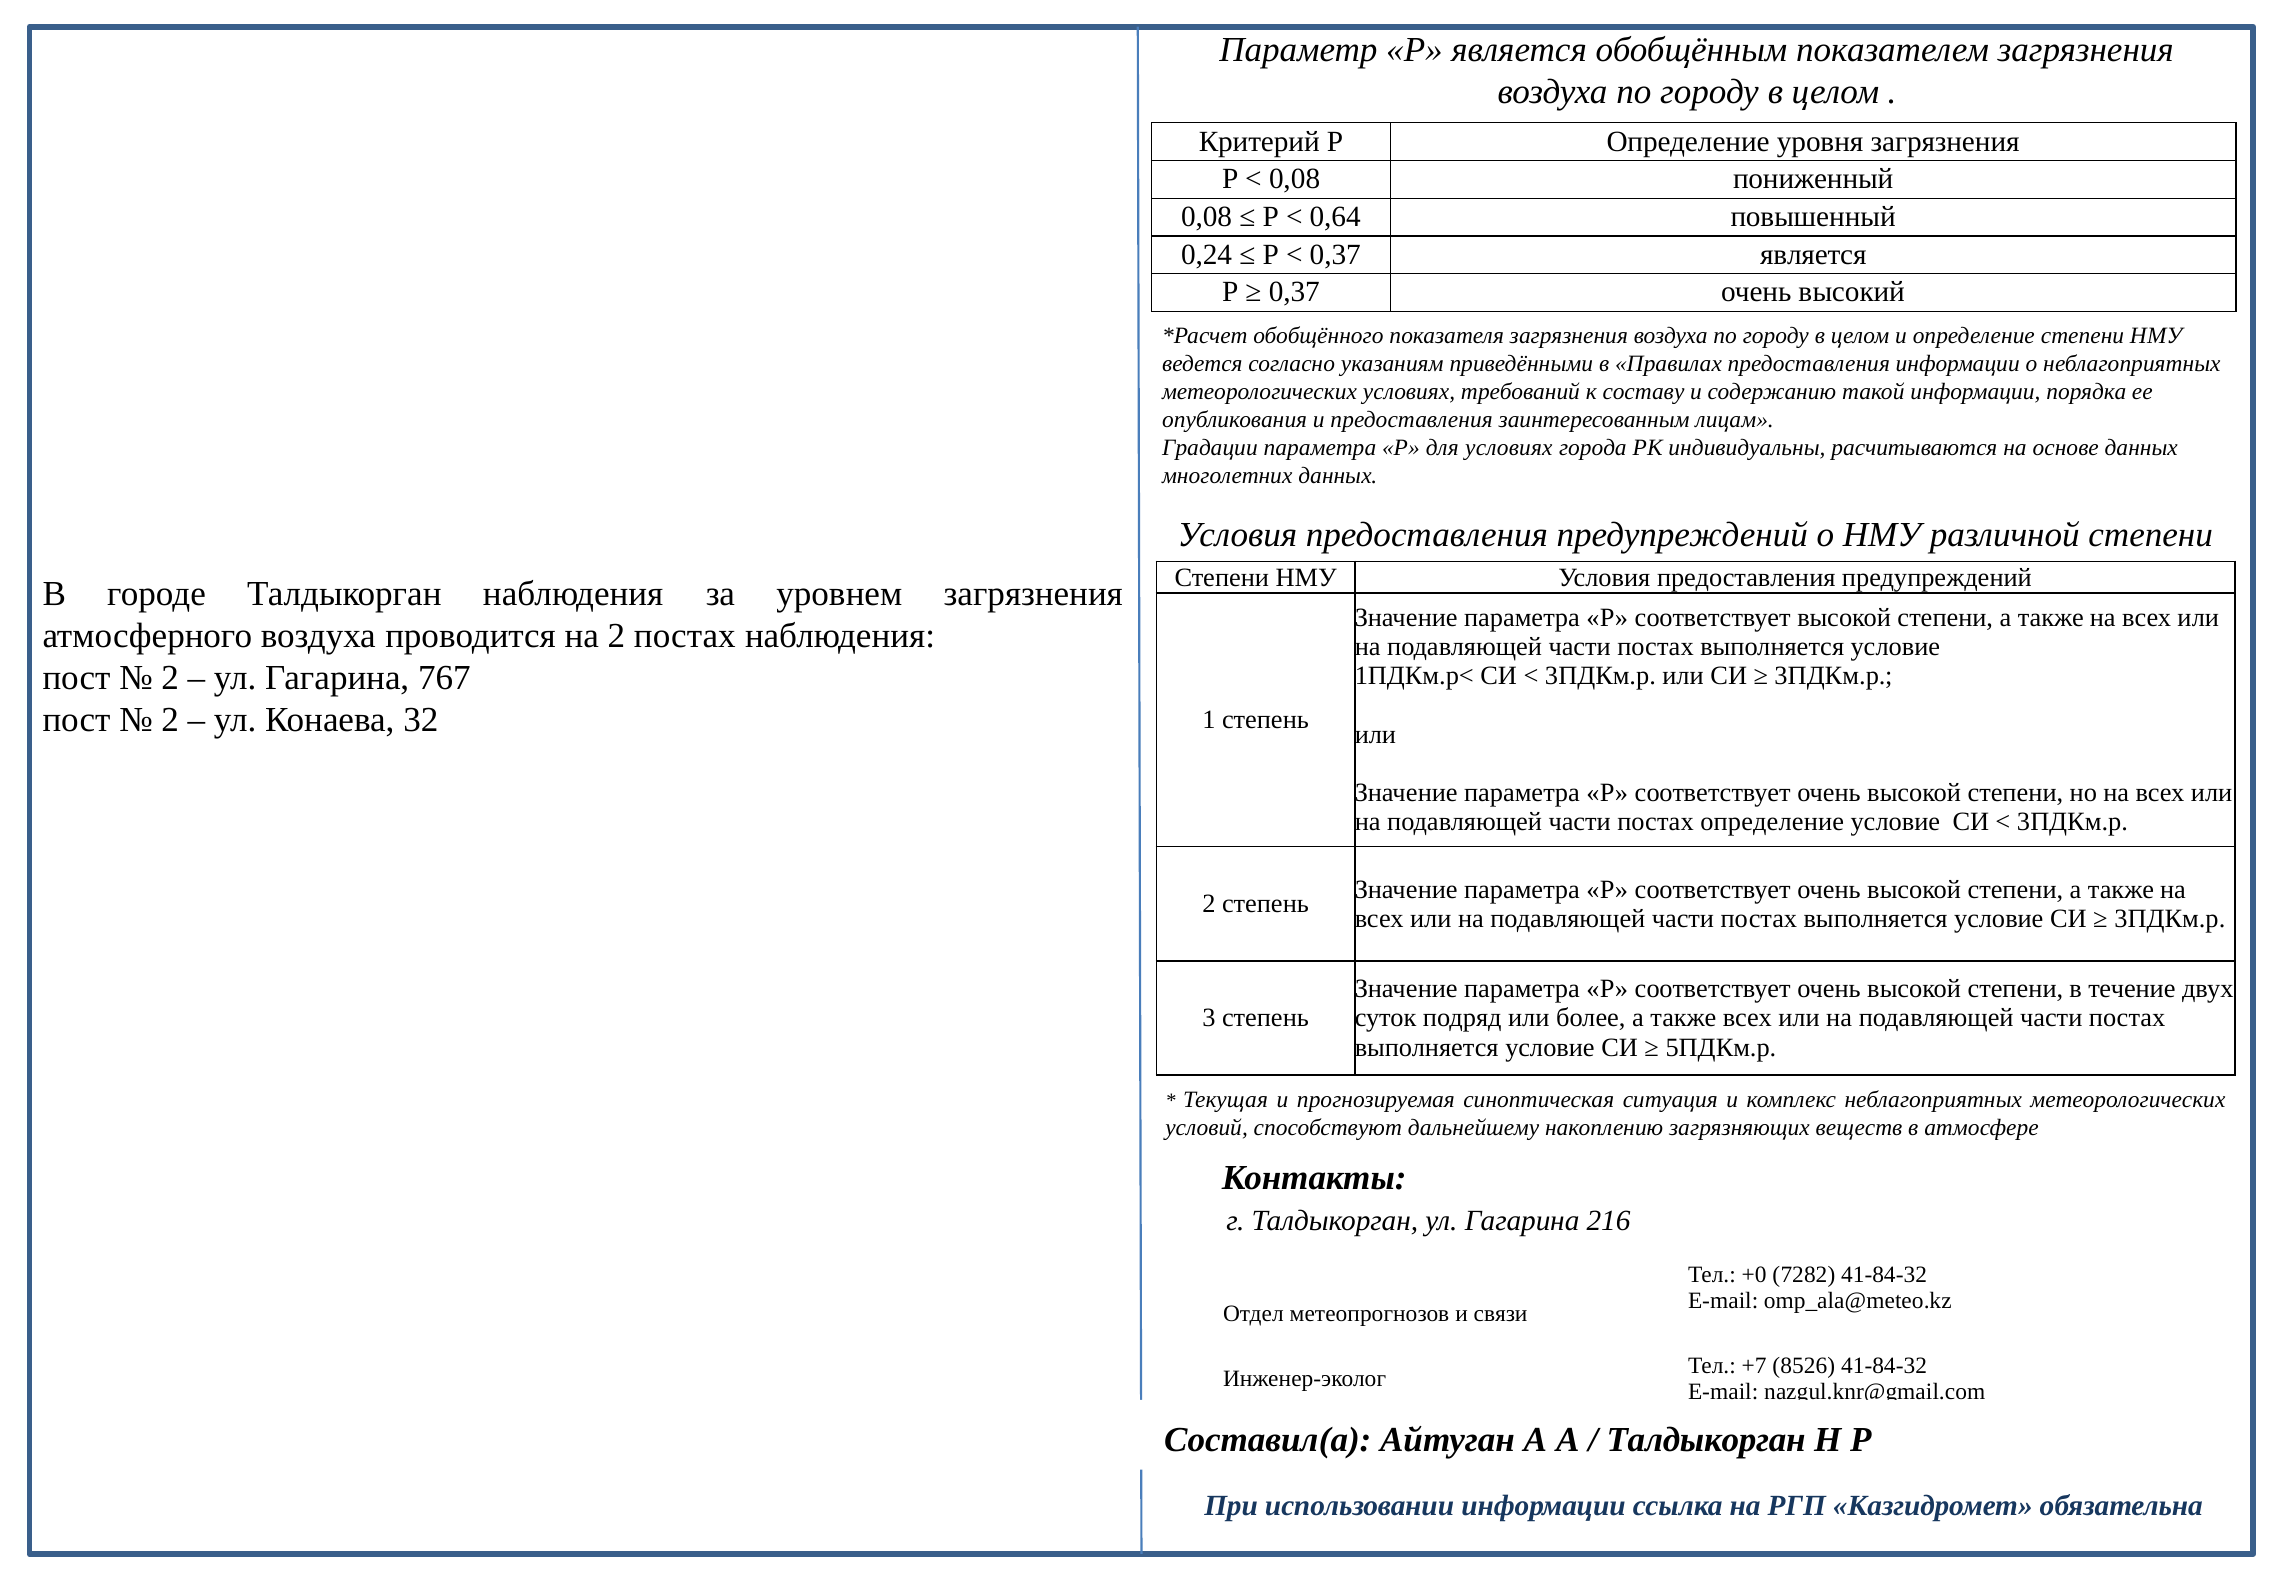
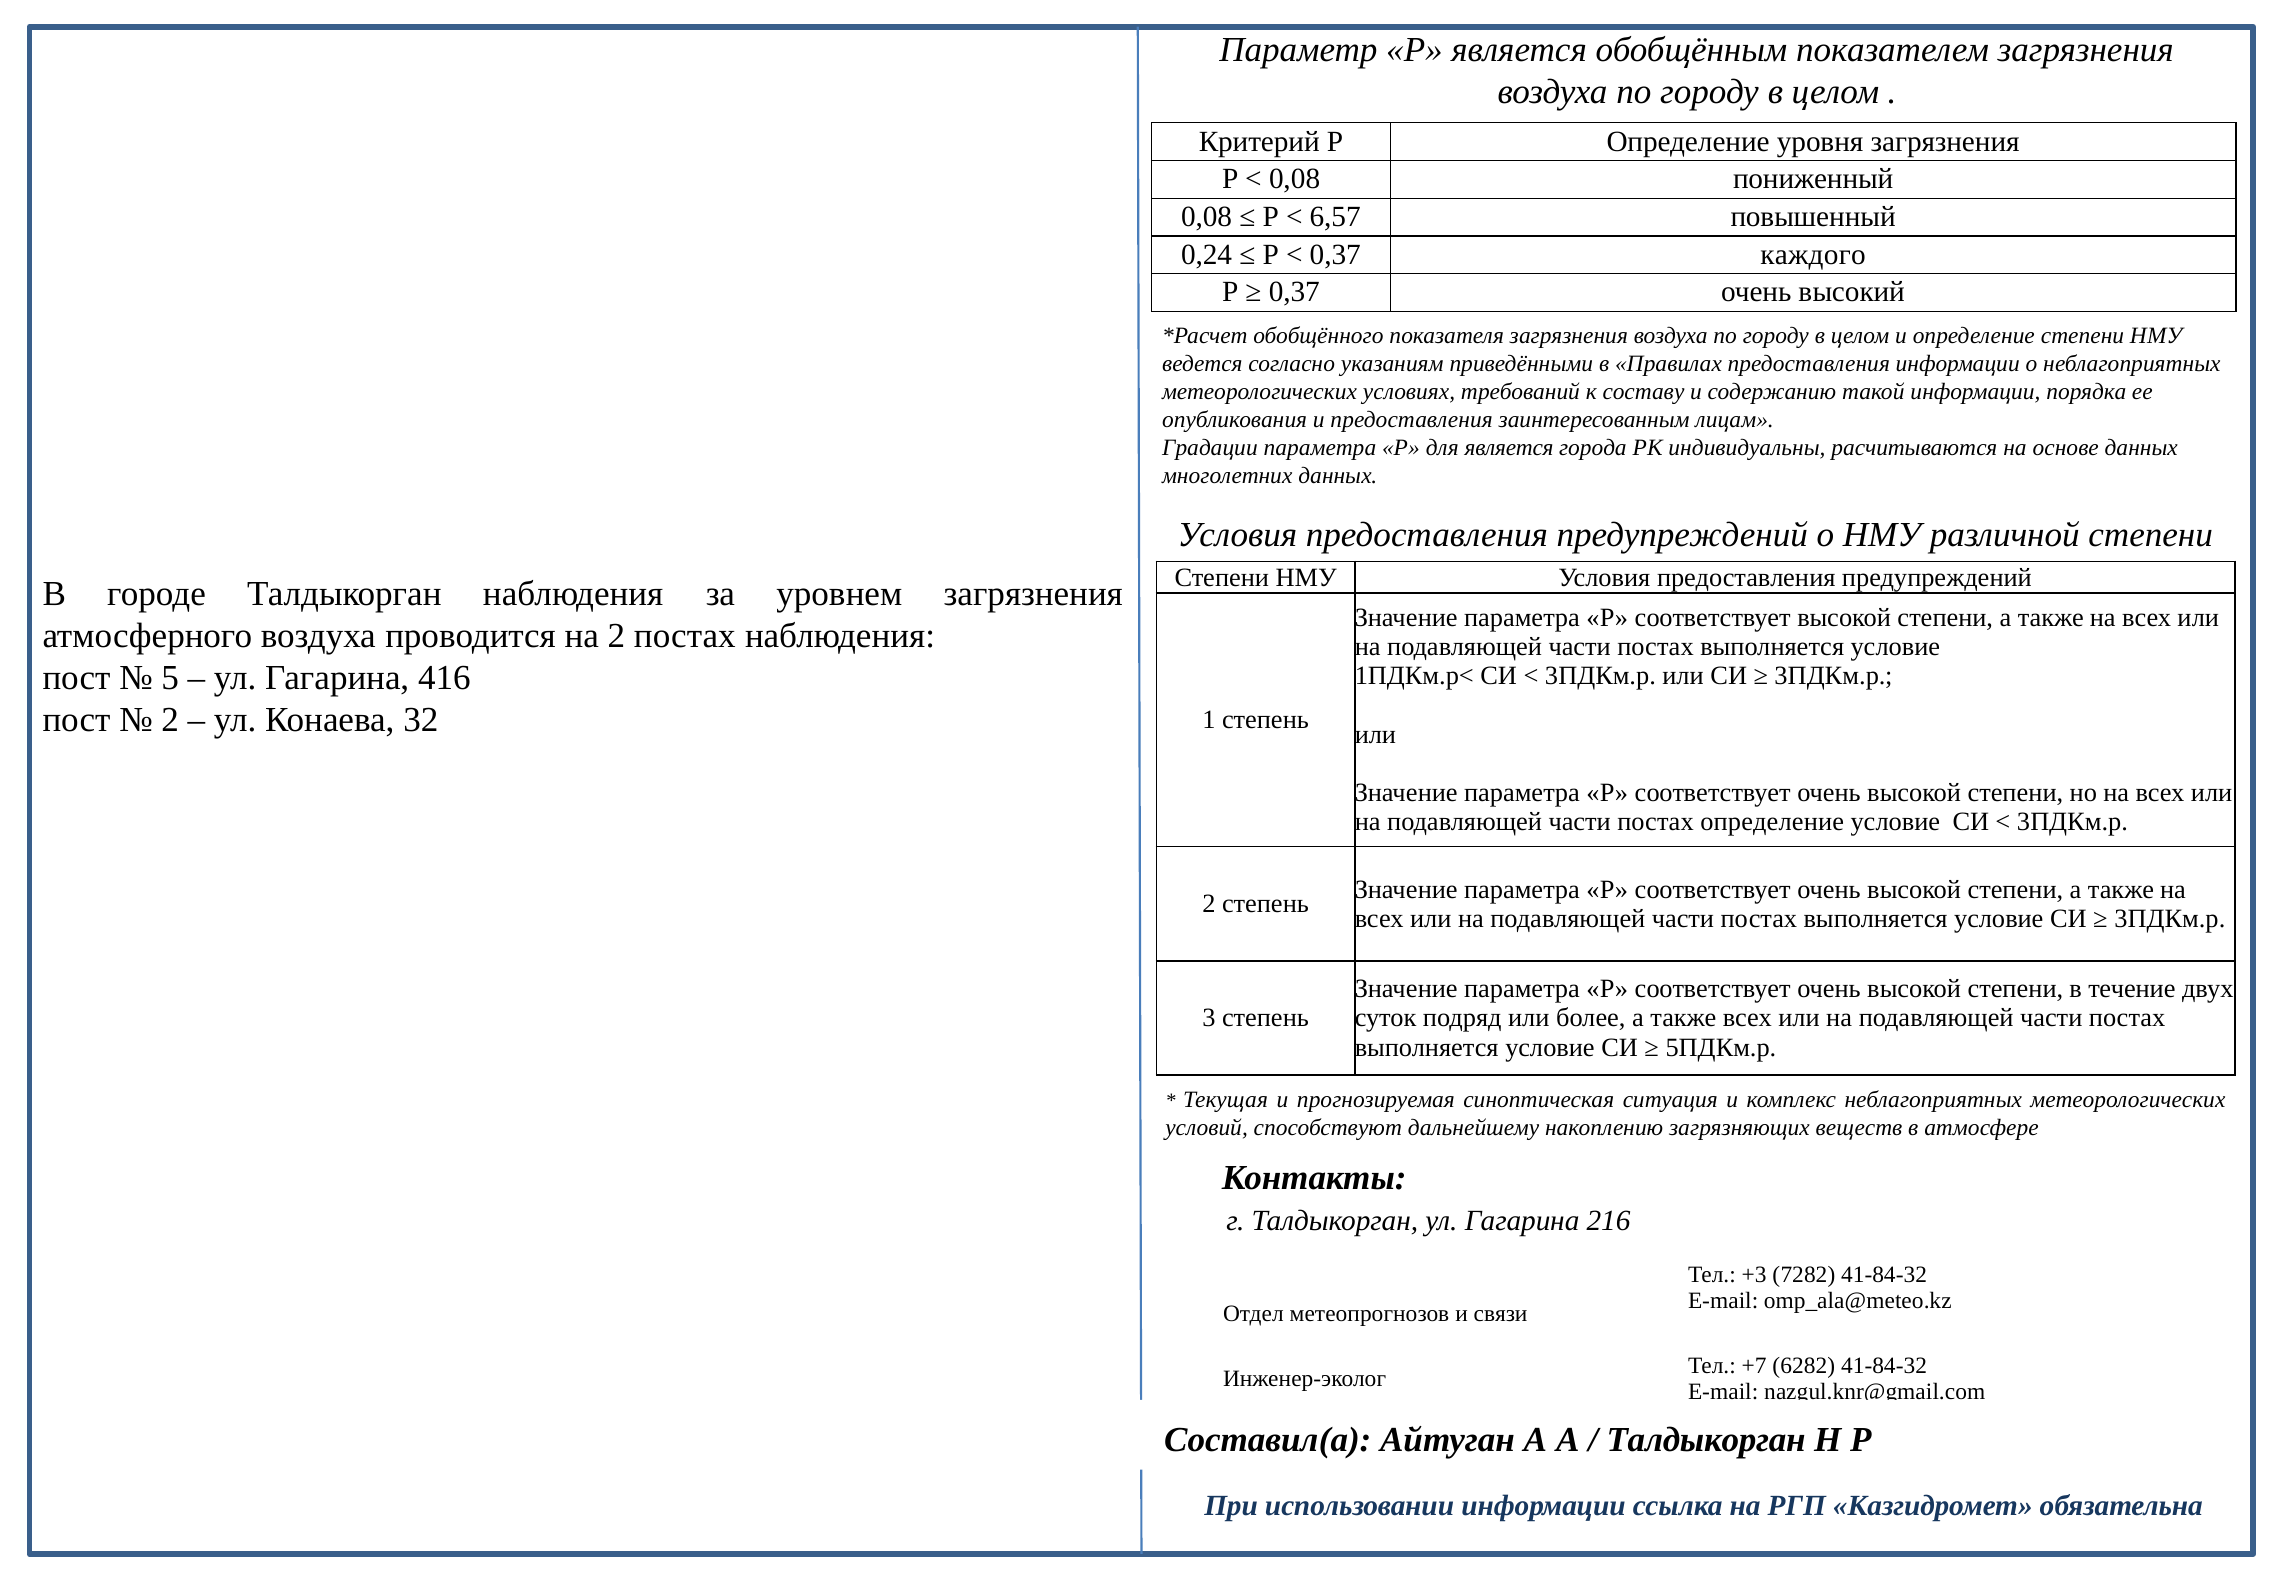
0,64: 0,64 -> 6,57 (1335, 217)
0,37 является: является -> каждого (1813, 254)
для условиях: условиях -> является (1509, 447)
2: 2 -> 5 (170, 678)
767: 767 -> 416 (444, 678)
+0: +0 -> +3 (1754, 1274)
8526: 8526 -> 6282 (1804, 1365)
